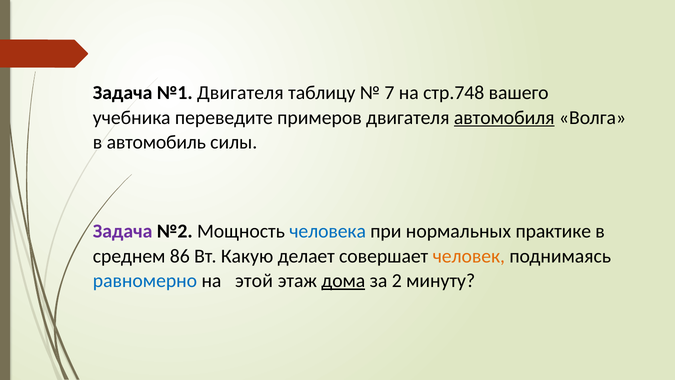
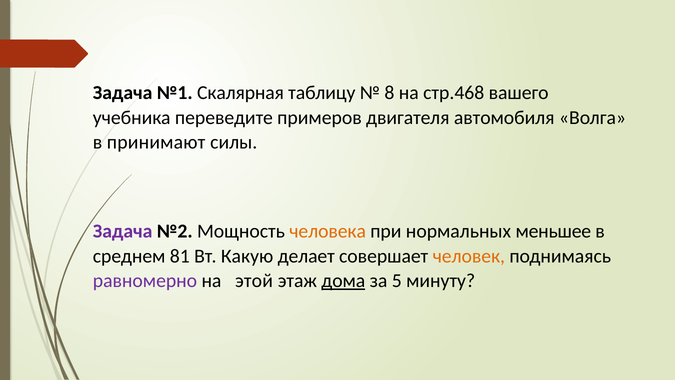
№1 Двигателя: Двигателя -> Скалярная (240, 93)
7: 7 -> 8 (389, 93)
стр.748: стр.748 -> стр.468 (454, 93)
автомобиля underline: present -> none (504, 118)
автомобиль: автомобиль -> принимают (156, 142)
человека colour: blue -> orange (328, 231)
практике: практике -> меньшее (553, 231)
86: 86 -> 81 (180, 256)
равномерно colour: blue -> purple (145, 281)
2: 2 -> 5 (397, 281)
